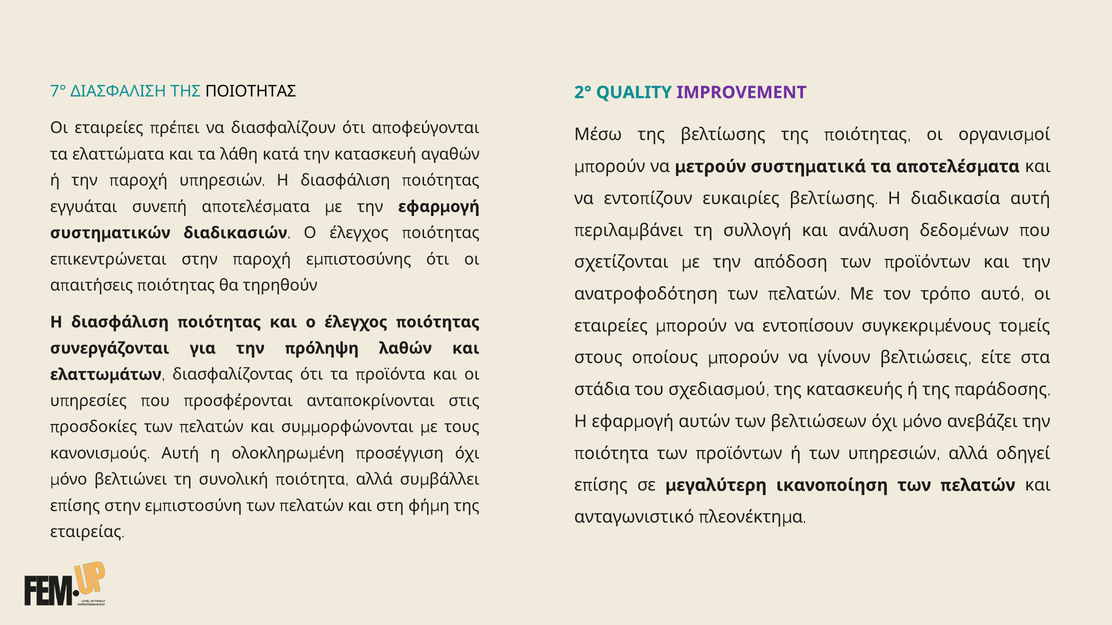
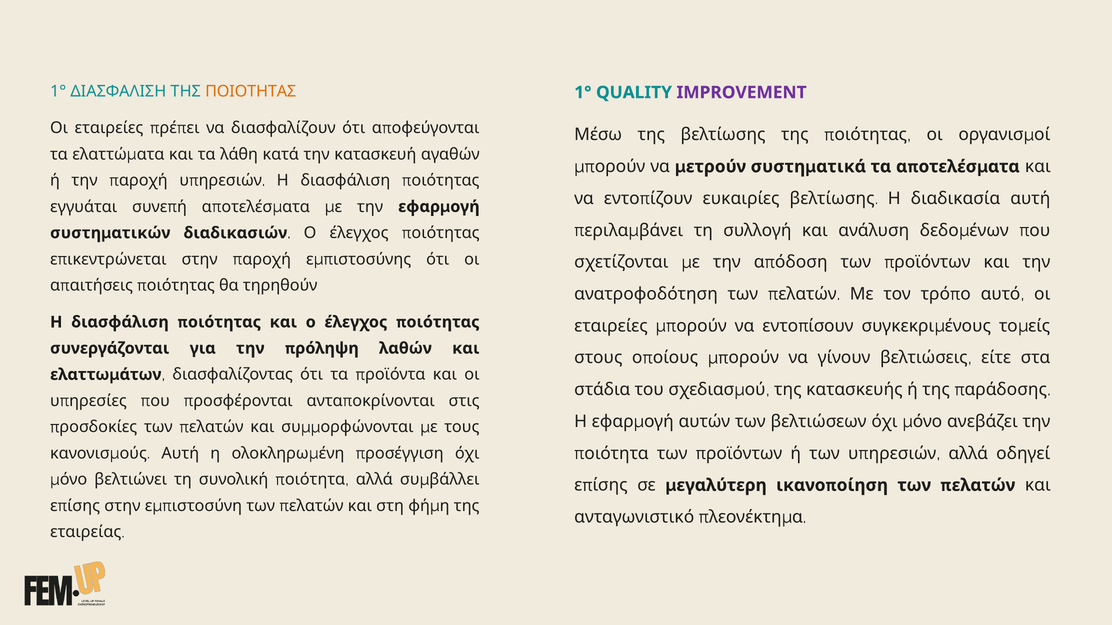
7°: 7° -> 1° (58, 91)
ΠΟΙΟΤΗΤΑΣ colour: black -> orange (251, 91)
2°: 2° -> 1° (583, 93)
